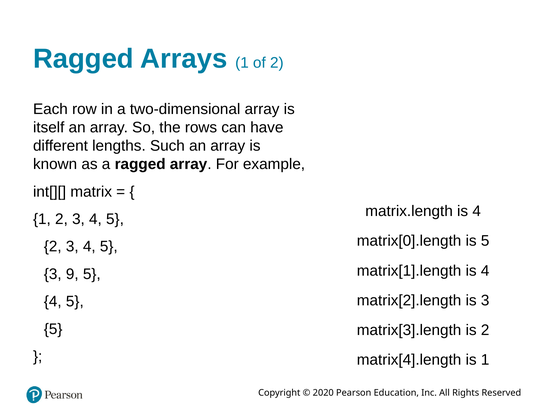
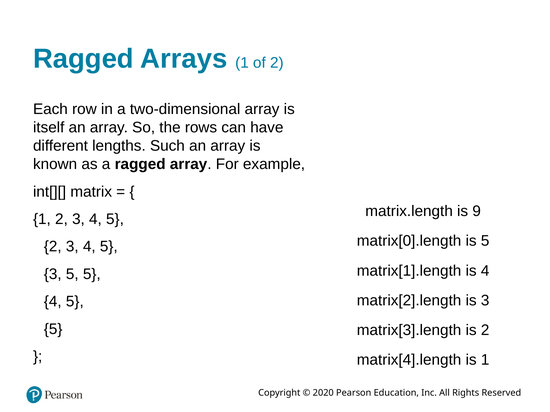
matrix.length is 4: 4 -> 9 (477, 211)
3 9: 9 -> 5 (72, 274)
